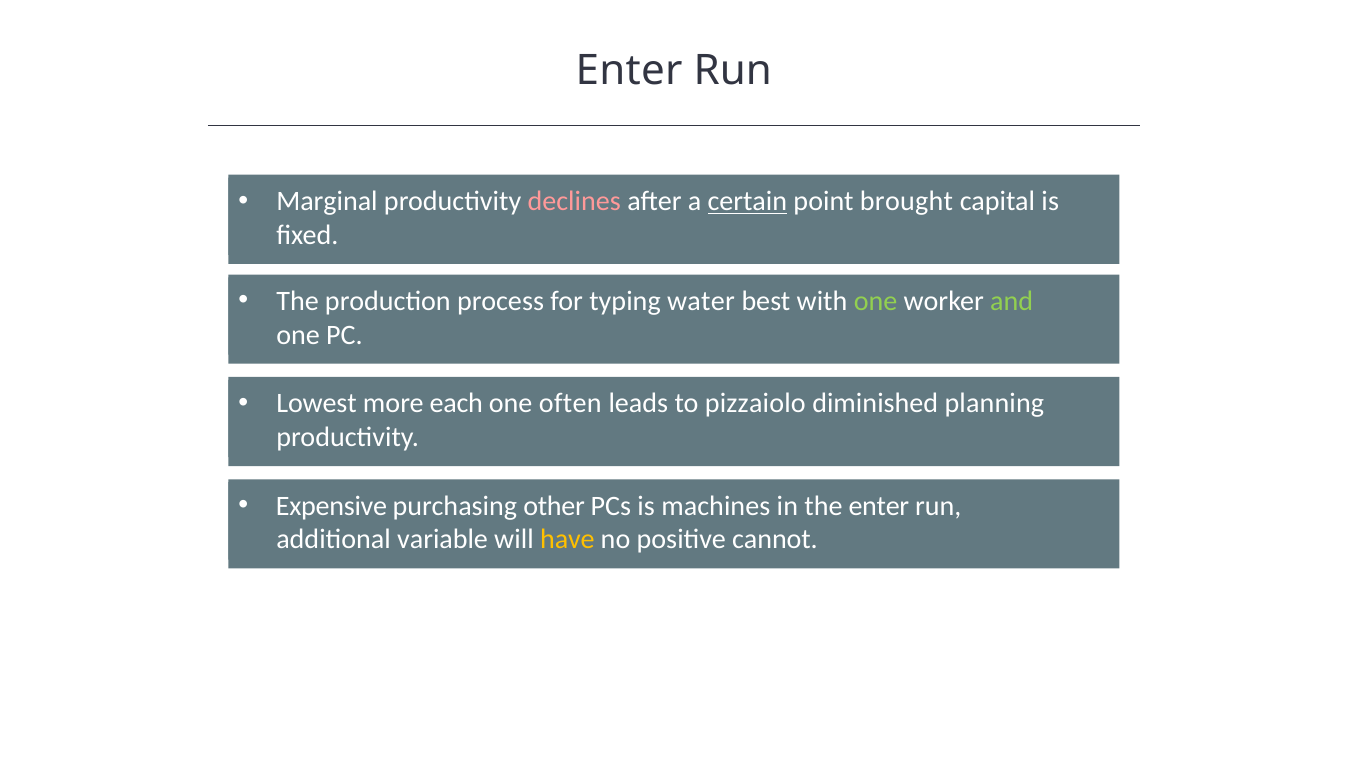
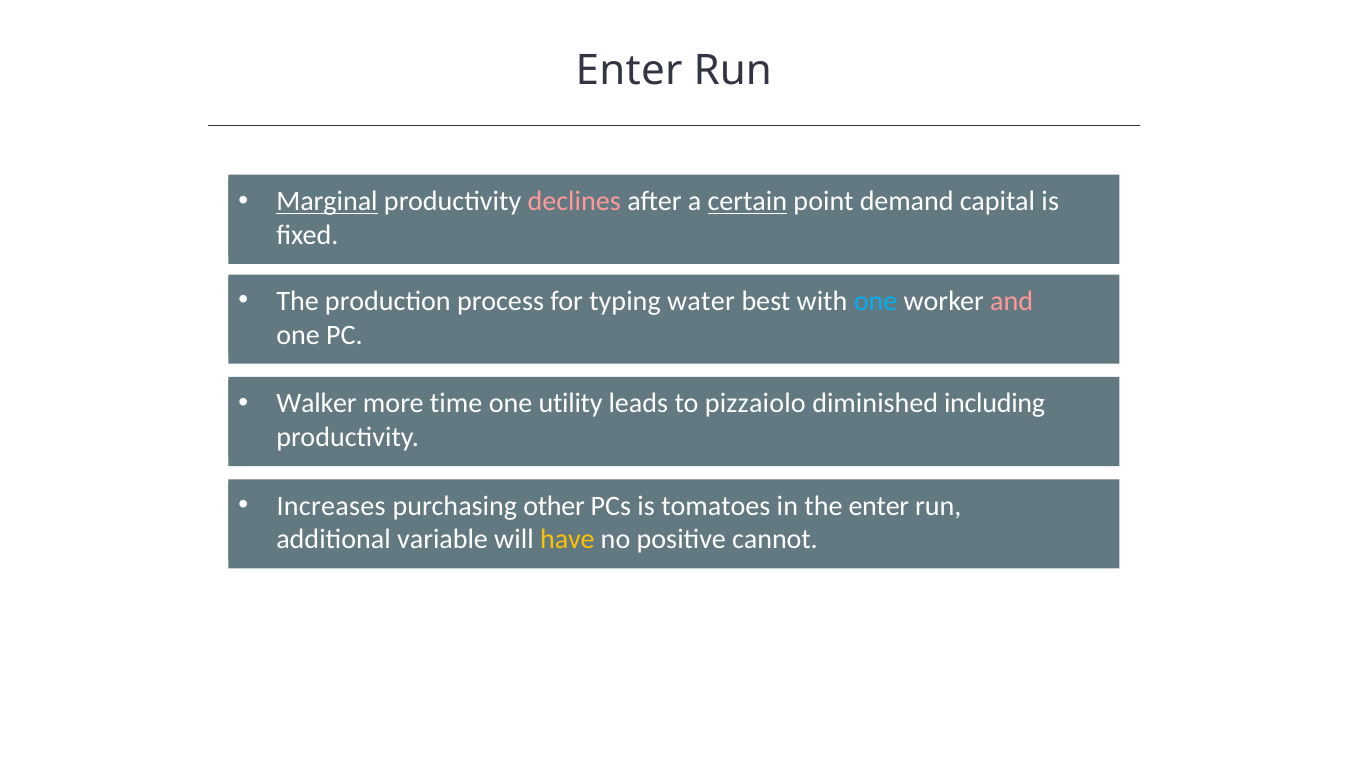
Marginal underline: none -> present (327, 201)
brought: brought -> demand (907, 201)
one colour: light green -> light blue (876, 301)
and colour: light green -> pink (1012, 301)
Lowest: Lowest -> Walker (317, 404)
each: each -> time (456, 404)
often: often -> utility (571, 404)
planning: planning -> including (995, 404)
Expensive: Expensive -> Increases (331, 506)
machines: machines -> tomatoes (716, 506)
